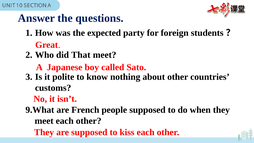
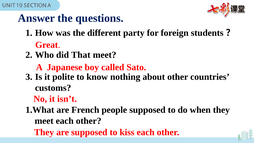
expected: expected -> different (104, 33)
9.What: 9.What -> 1.What (40, 110)
